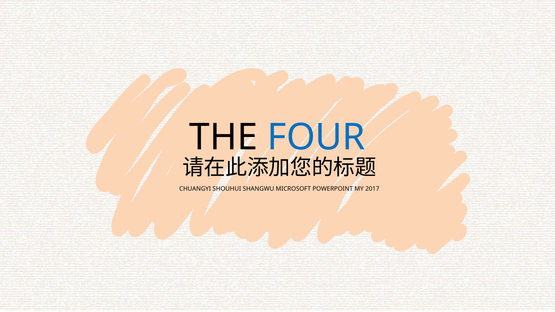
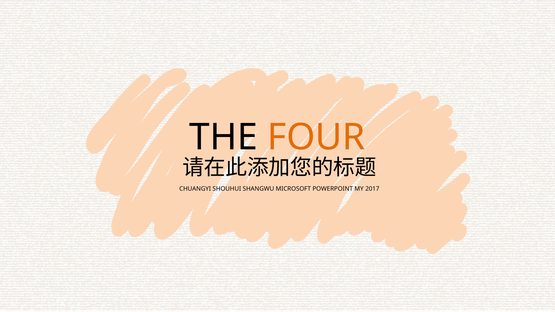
FOUR colour: blue -> orange (316, 138)
